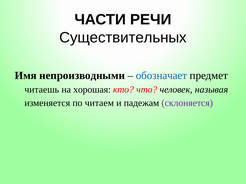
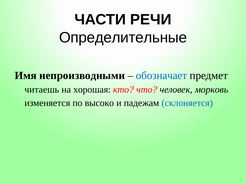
Существительных: Существительных -> Определительные (123, 38)
называя: называя -> морковь (212, 90)
читаем: читаем -> высоко (99, 103)
склоняется colour: purple -> blue (187, 103)
